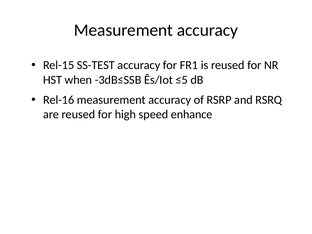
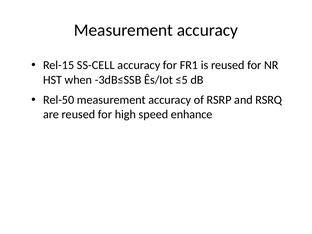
SS-TEST: SS-TEST -> SS-CELL (96, 65)
Rel-16: Rel-16 -> Rel-50 (59, 100)
